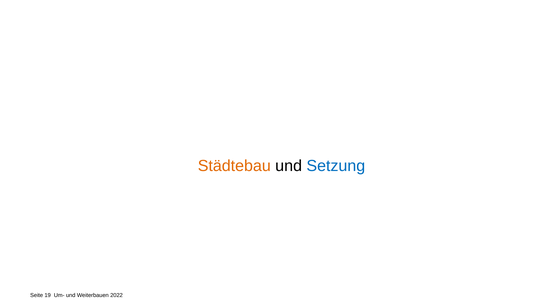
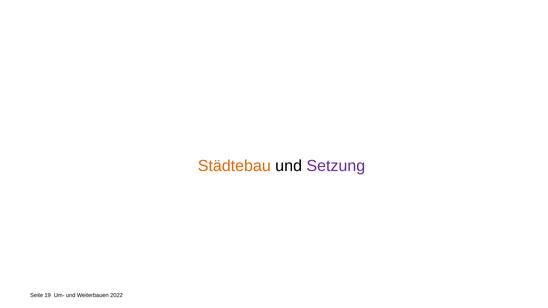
Setzung colour: blue -> purple (336, 166)
